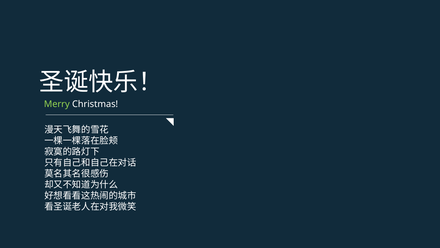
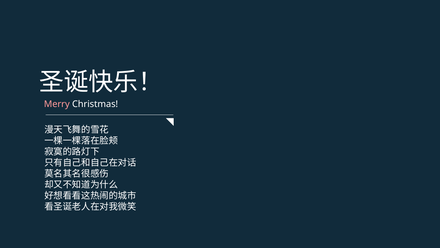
Merry colour: light green -> pink (57, 104)
